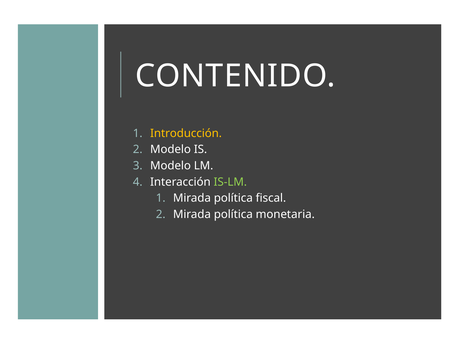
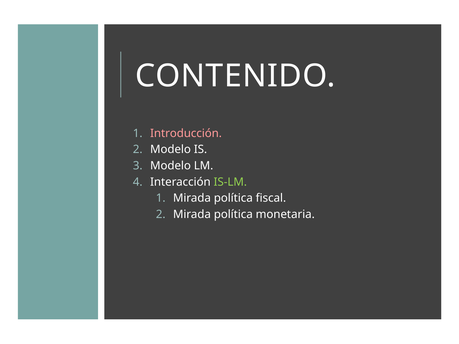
Introducción colour: yellow -> pink (186, 133)
